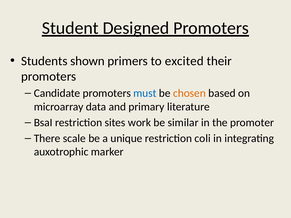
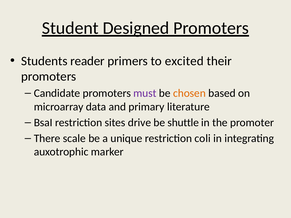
shown: shown -> reader (88, 61)
must colour: blue -> purple (145, 93)
work: work -> drive (139, 123)
similar: similar -> shuttle (183, 123)
